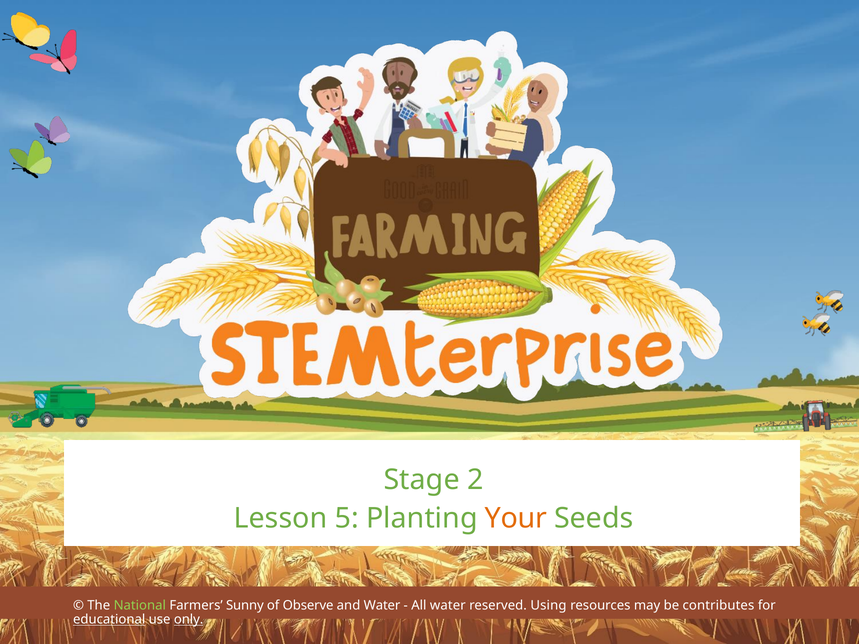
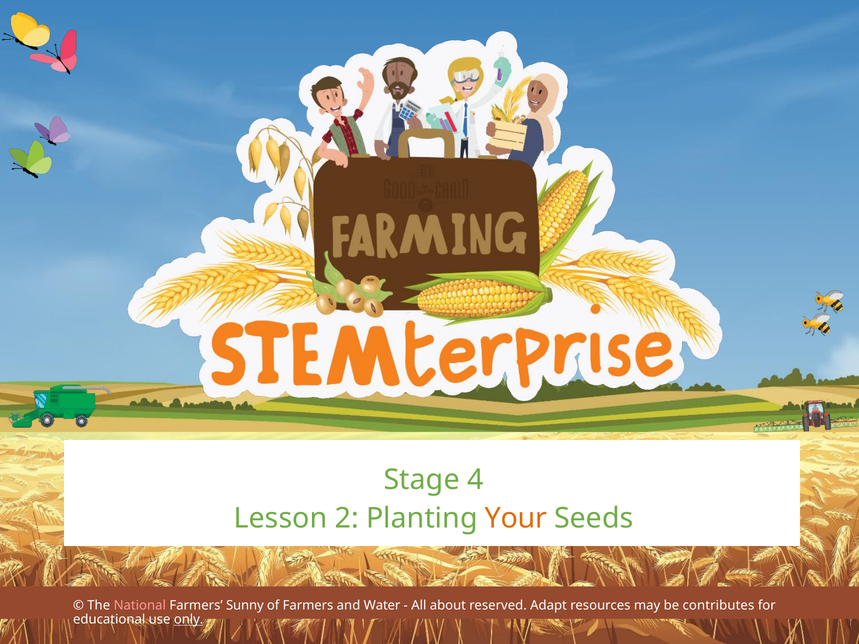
2: 2 -> 4 (475, 480)
5: 5 -> 2 (347, 518)
National colour: light green -> pink (140, 606)
of Observe: Observe -> Farmers (308, 606)
All water: water -> about (448, 606)
Using: Using -> Adapt (549, 606)
educational underline: present -> none (109, 620)
